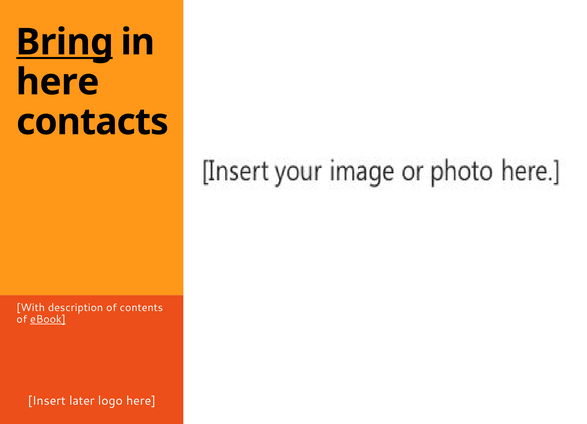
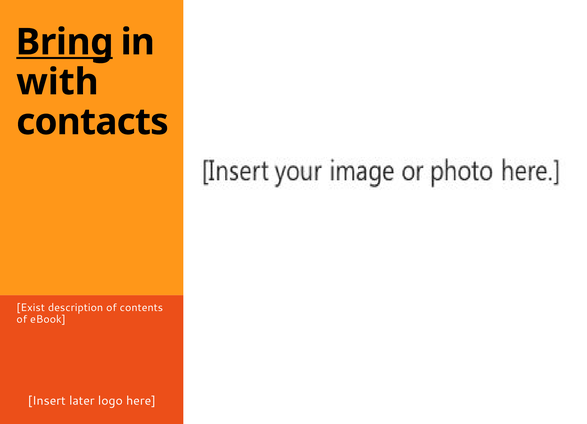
here: here -> with (57, 82)
With: With -> Exist (31, 307)
eBook underline: present -> none (48, 319)
